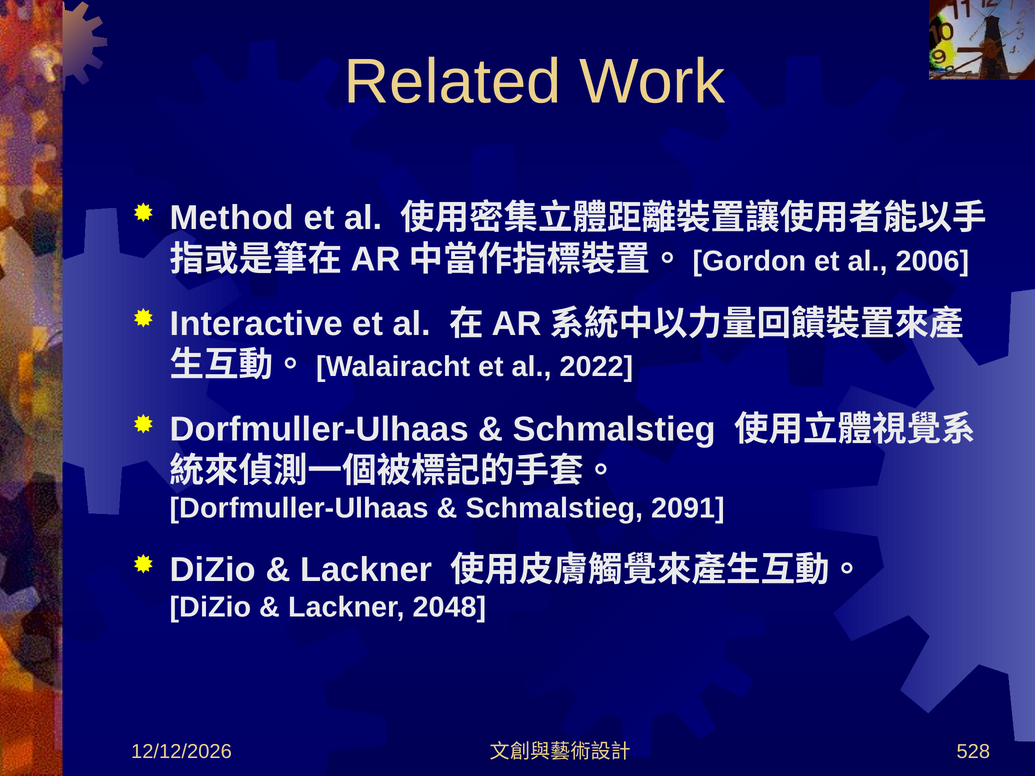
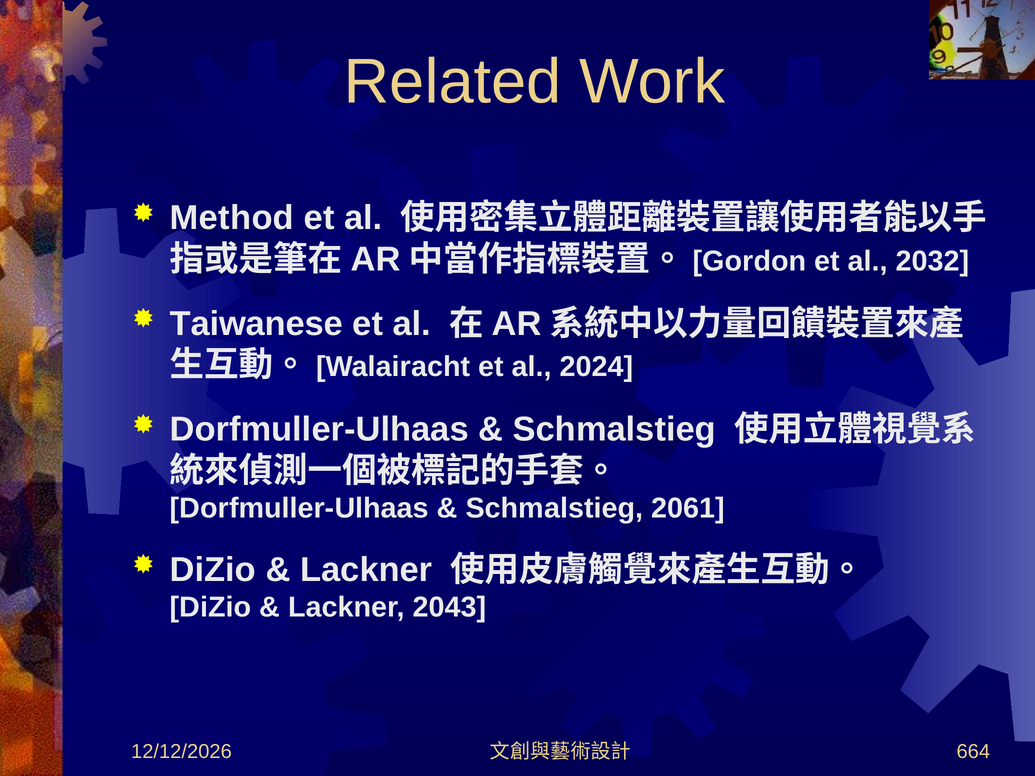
2006: 2006 -> 2032 (933, 261)
Interactive: Interactive -> Taiwanese (257, 324)
2022: 2022 -> 2024 (597, 367)
2091: 2091 -> 2061 (688, 508)
2048: 2048 -> 2043 (450, 607)
528: 528 -> 664 (973, 752)
